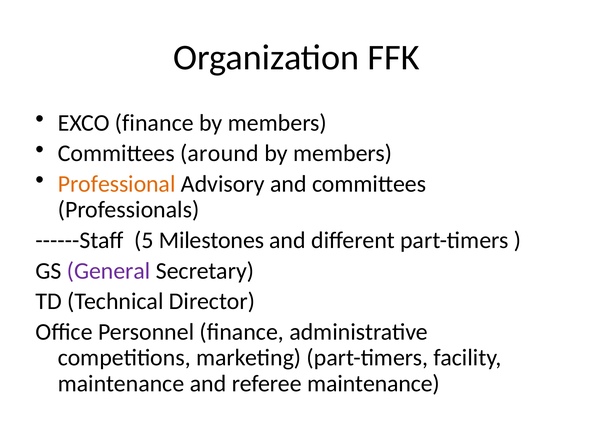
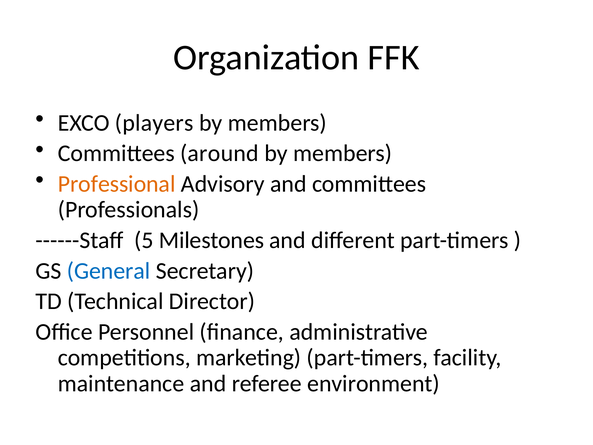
EXCO finance: finance -> players (154, 123)
General colour: purple -> blue (109, 271)
referee maintenance: maintenance -> environment (373, 383)
